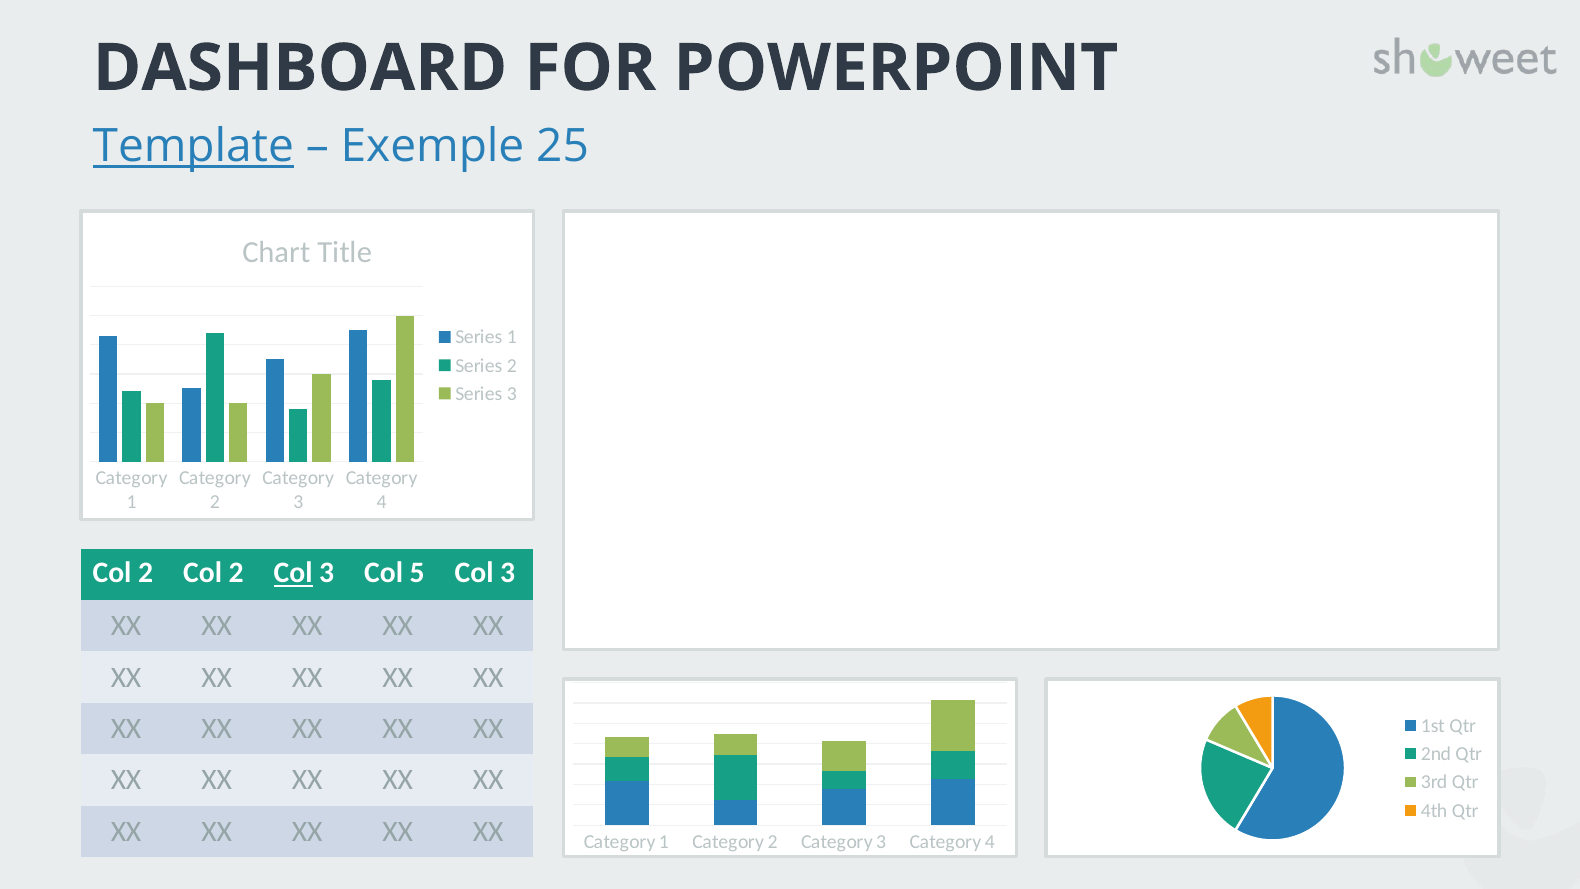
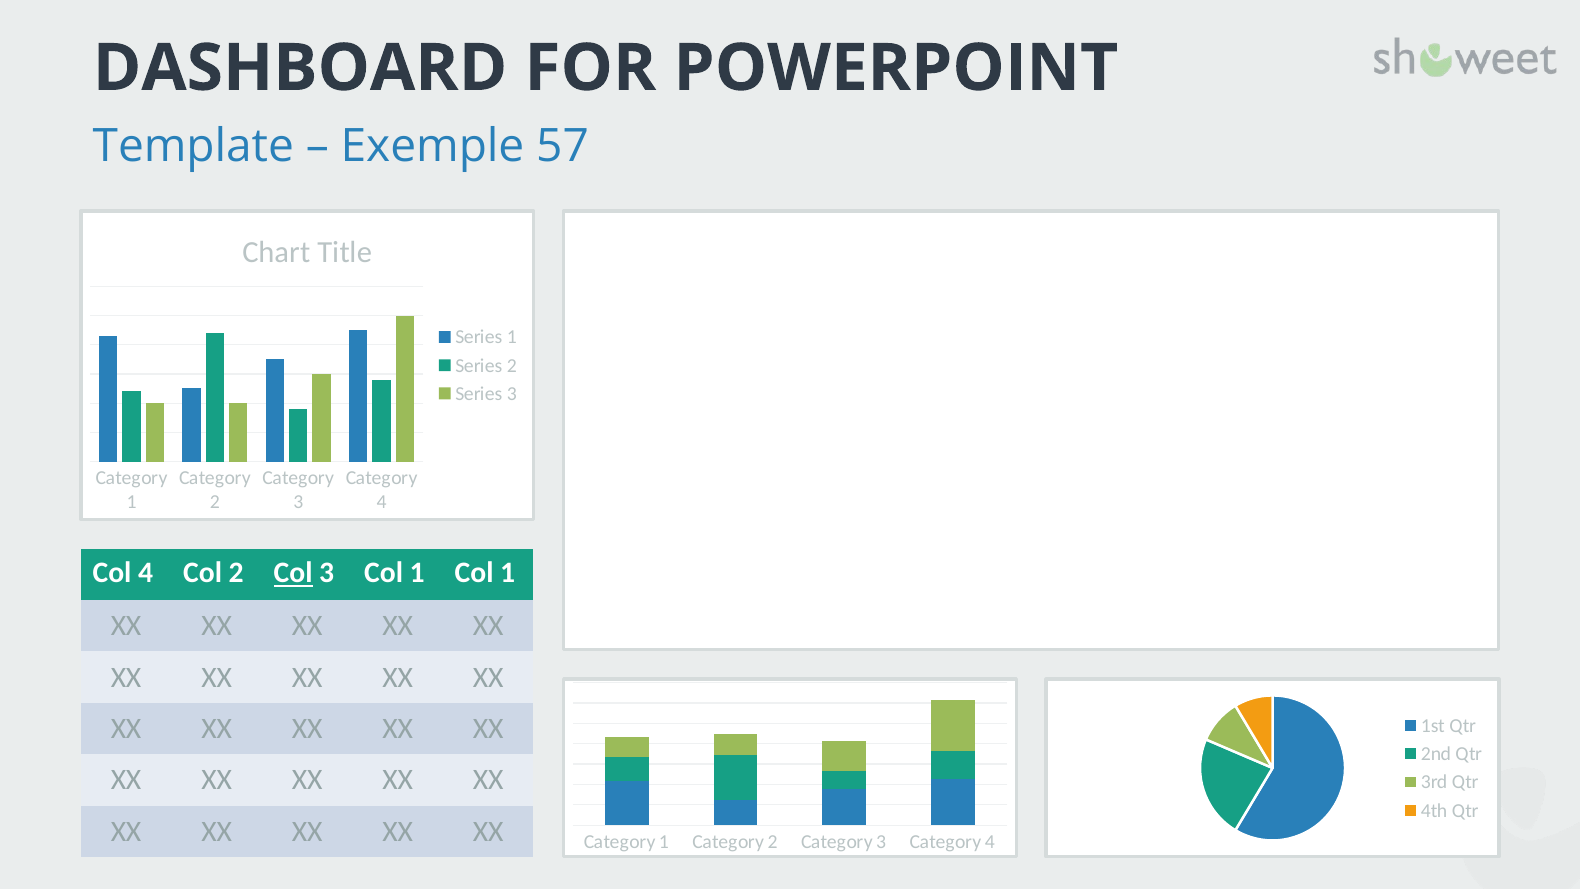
Template underline: present -> none (193, 146)
25: 25 -> 57 (563, 146)
2: 2 -> 4 (146, 573)
3 Col 5: 5 -> 1 (417, 573)
3: 3 -> 1 (508, 573)
